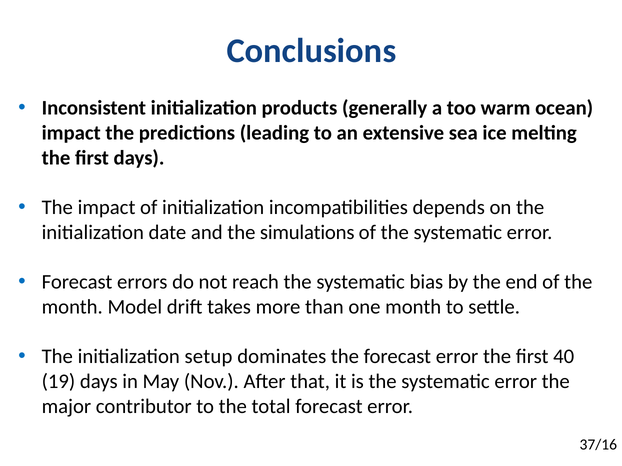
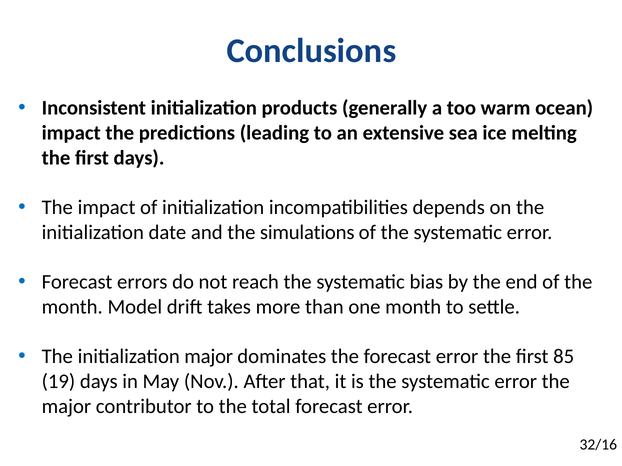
initialization setup: setup -> major (209, 357)
40: 40 -> 85 (564, 357)
37/16: 37/16 -> 32/16 (598, 445)
